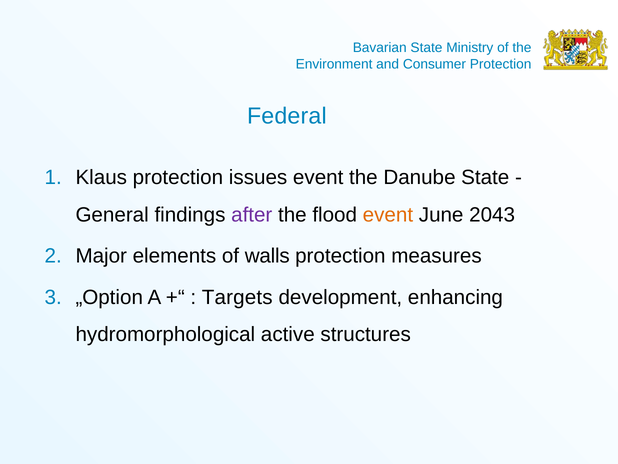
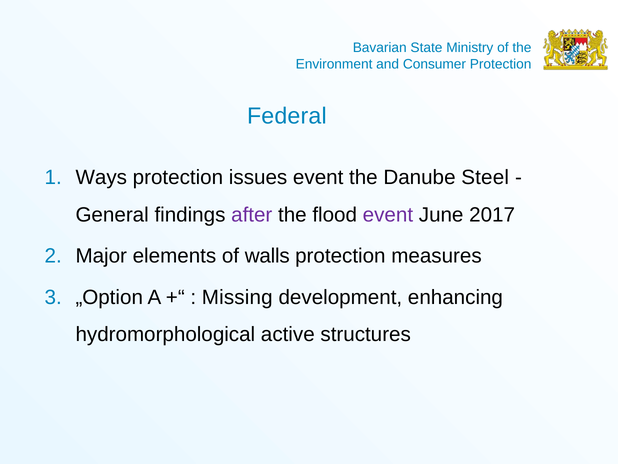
Klaus: Klaus -> Ways (101, 177)
Danube State: State -> Steel (485, 177)
event colour: orange -> purple (388, 215)
2043: 2043 -> 2017 (492, 215)
Targets: Targets -> Missing (237, 297)
